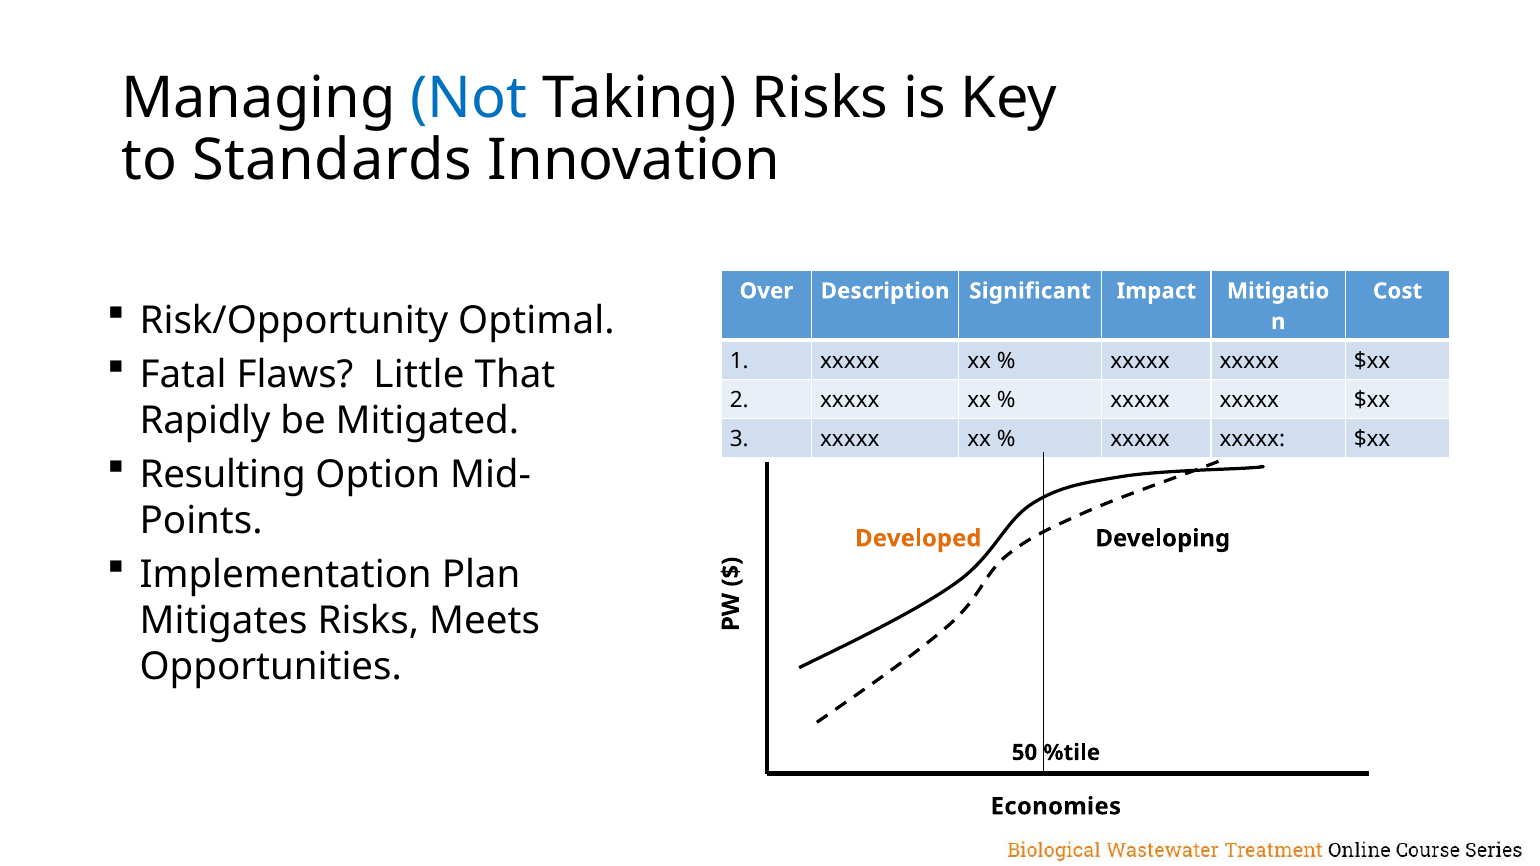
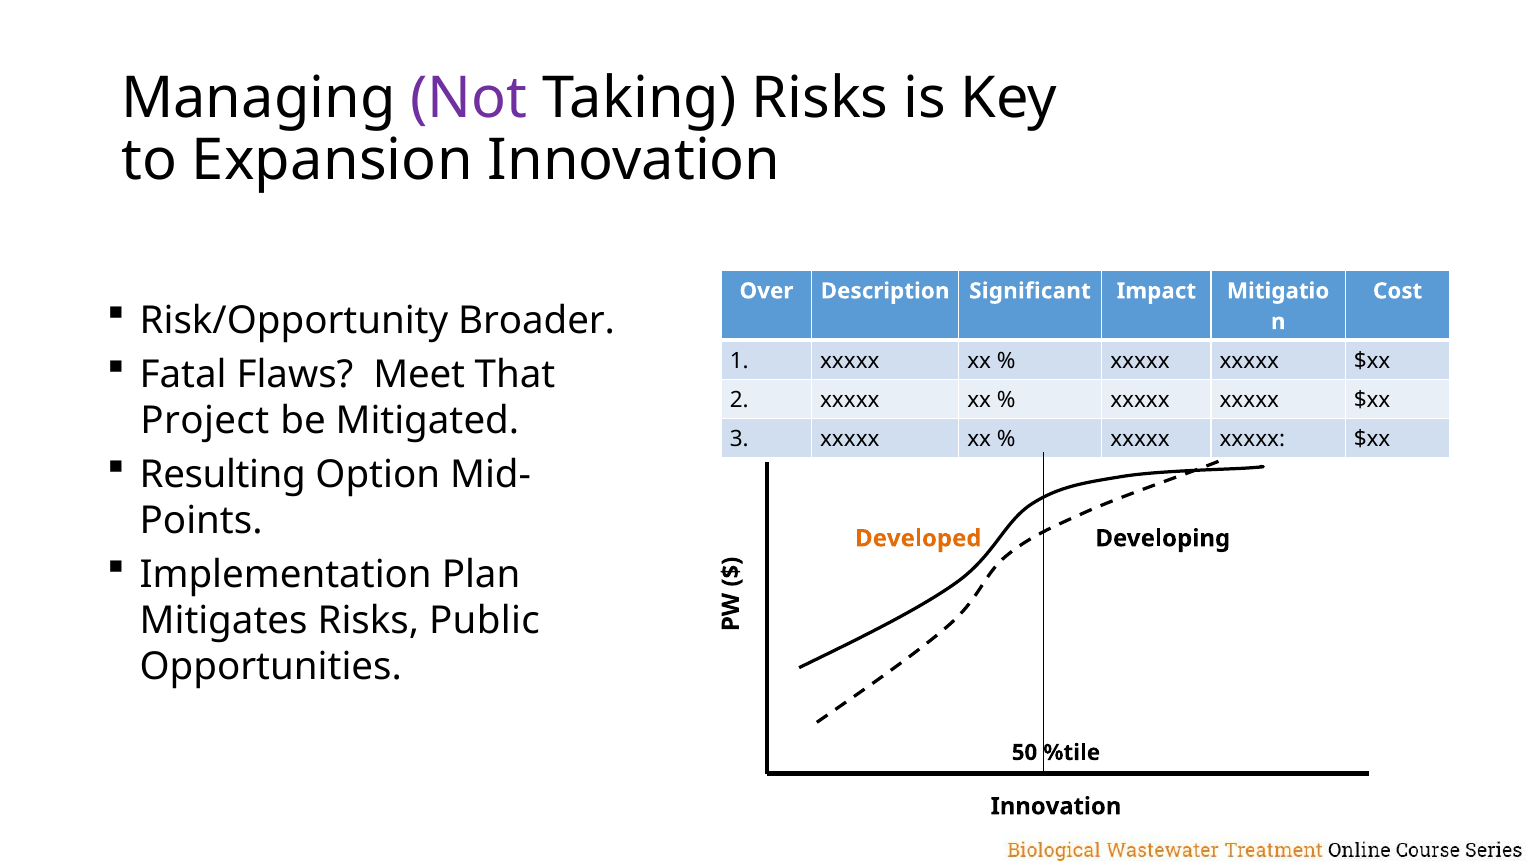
Not colour: blue -> purple (469, 98)
Standards: Standards -> Expansion (332, 161)
Optimal: Optimal -> Broader (537, 321)
Little: Little -> Meet (419, 375)
Rapidly: Rapidly -> Project (205, 421)
Meets: Meets -> Public (484, 621)
Economies: Economies -> Innovation (1056, 807)
